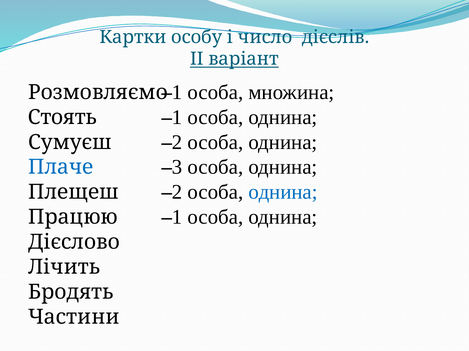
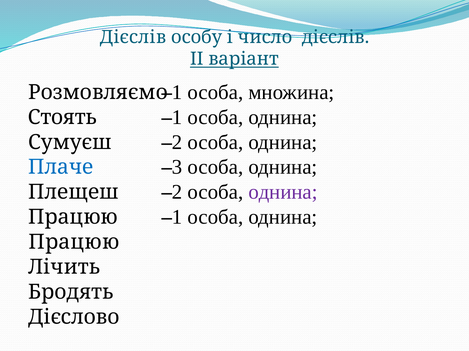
Картки: Картки -> Дієслів (133, 37)
однина colour: blue -> purple (283, 193)
Дієслово: Дієслово -> Працюю (74, 243)
Частини: Частини -> Дієслово (74, 318)
